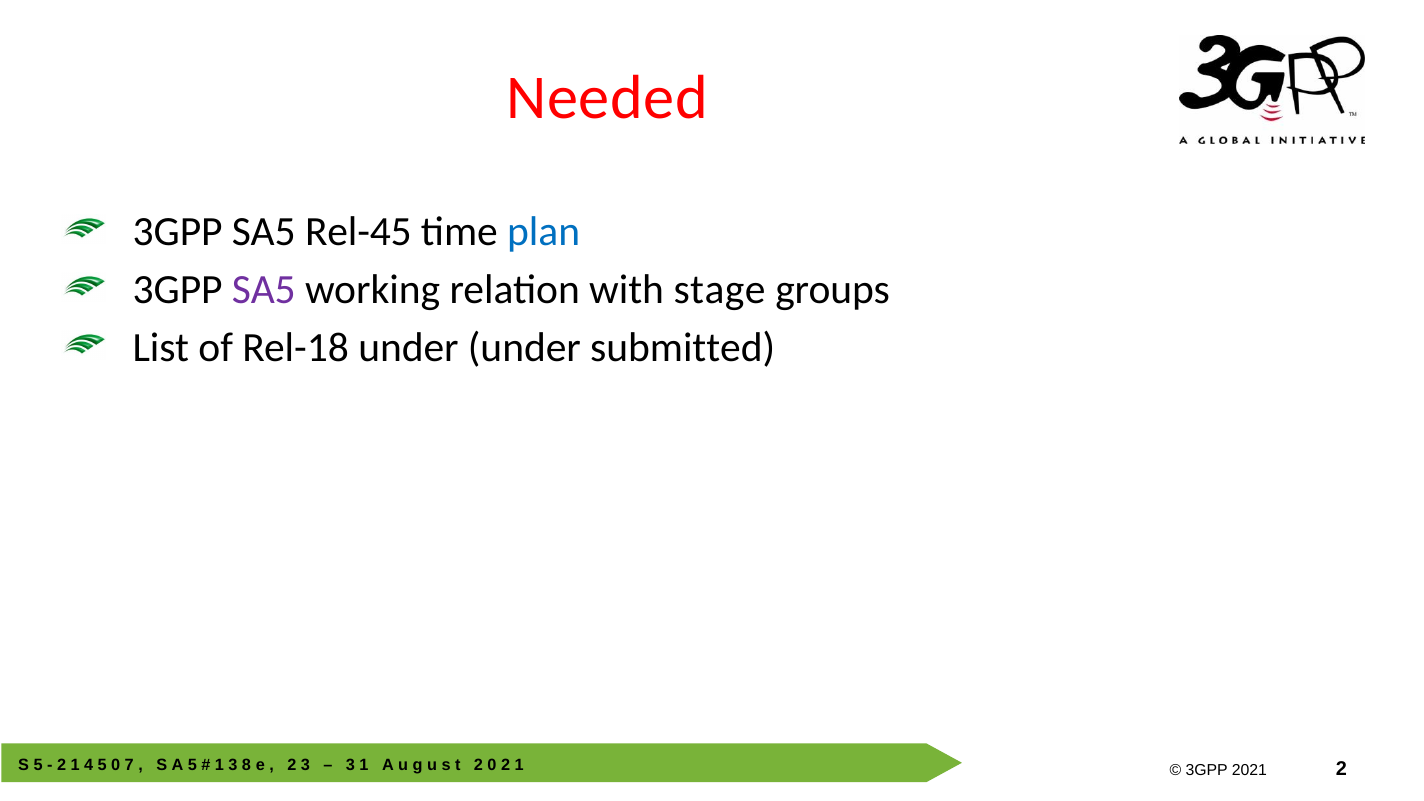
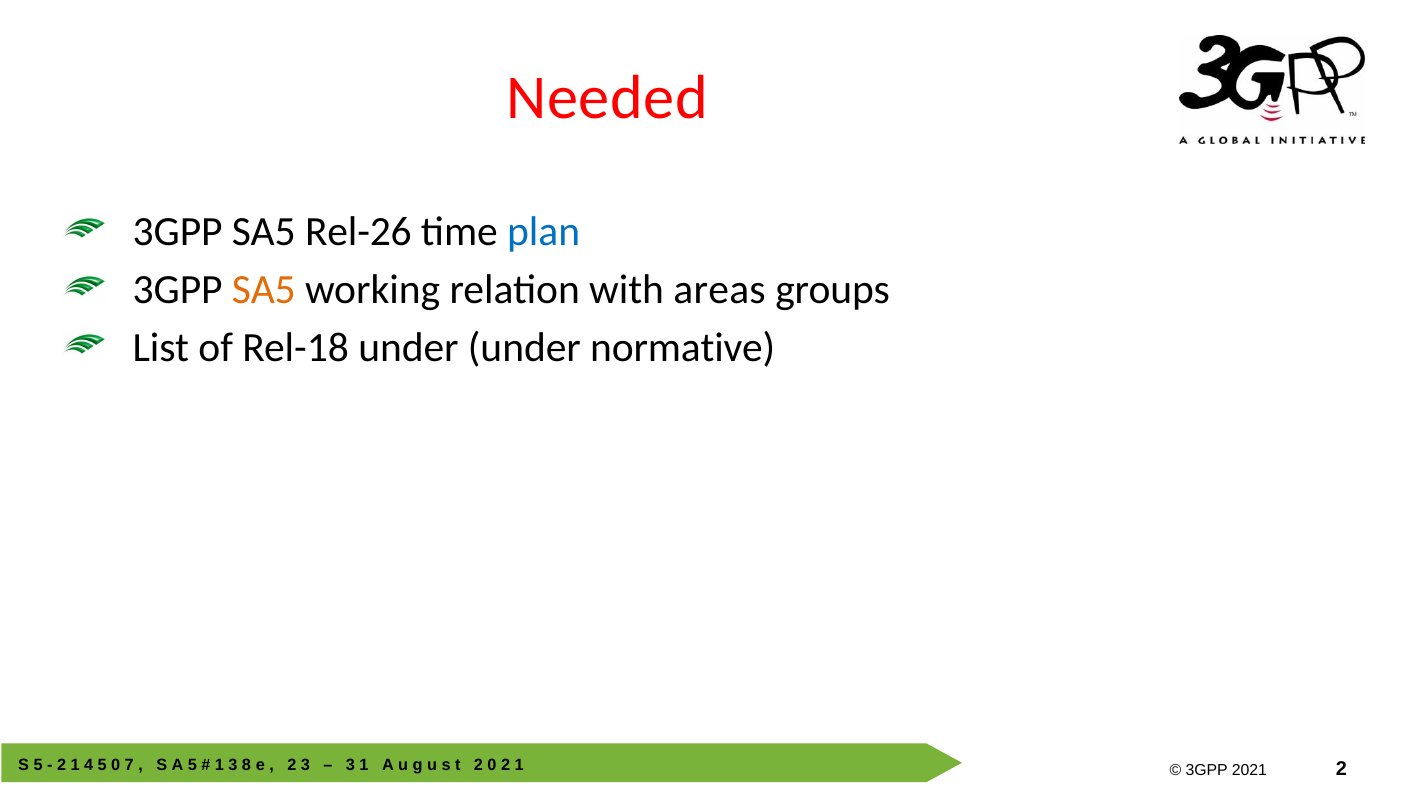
Rel-45: Rel-45 -> Rel-26 (358, 232)
SA5 colour: purple -> orange (264, 290)
stage: stage -> areas (720, 290)
submitted: submitted -> normative (683, 348)
